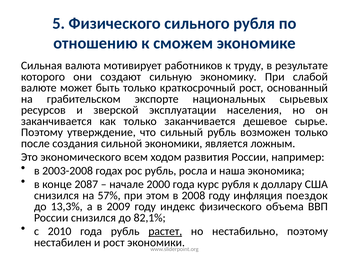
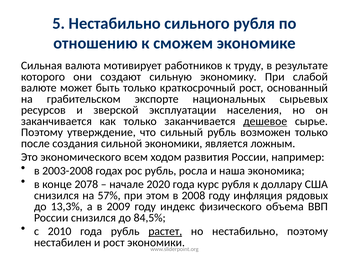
5 Физического: Физического -> Нестабильно (115, 23)
дешевое underline: none -> present (265, 122)
2087: 2087 -> 2078 (86, 185)
2000: 2000 -> 2020 (158, 185)
поездок: поездок -> рядовых (307, 196)
82,1%: 82,1% -> 84,5% (150, 218)
